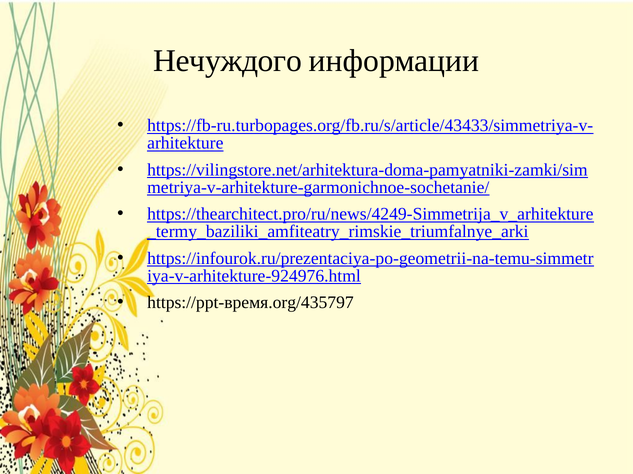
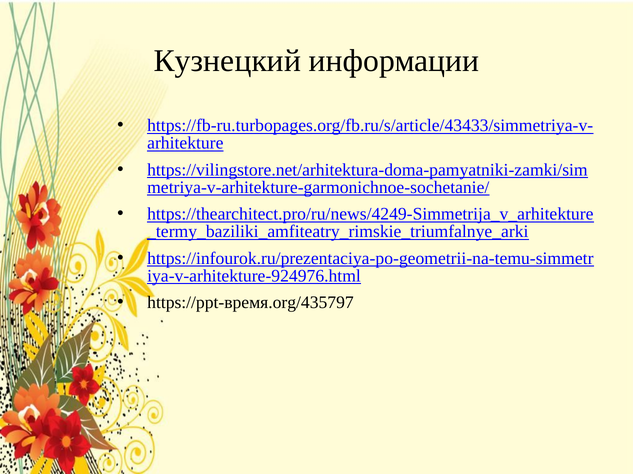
Нечуждого: Нечуждого -> Кузнецкий (227, 61)
